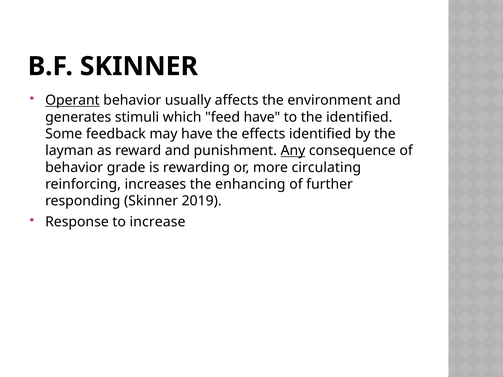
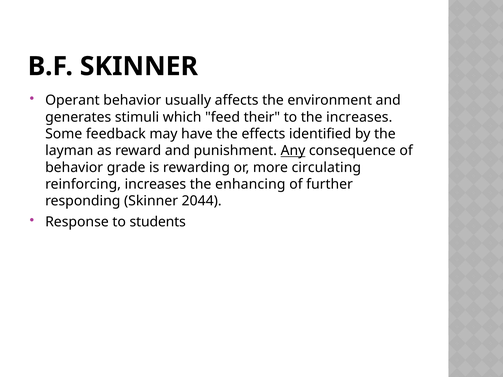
Operant underline: present -> none (72, 100)
feed have: have -> their (262, 117)
the identified: identified -> increases (359, 117)
2019: 2019 -> 2044 (202, 201)
increase: increase -> students (158, 222)
